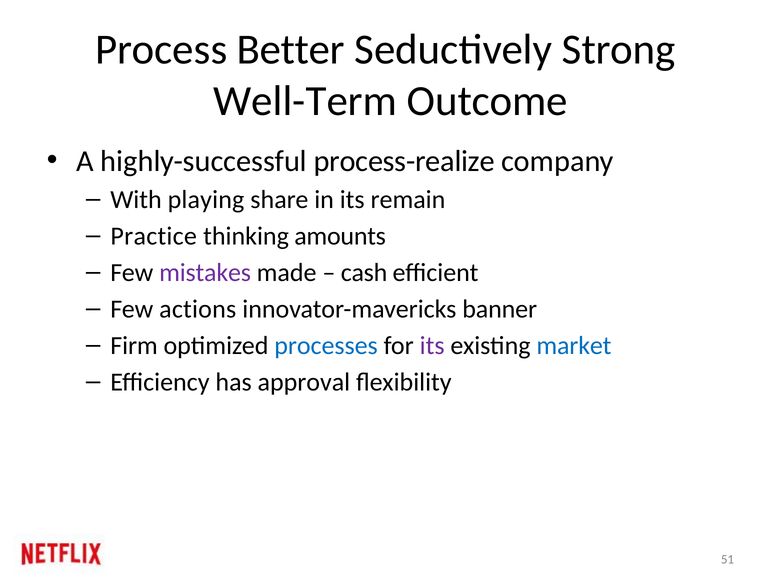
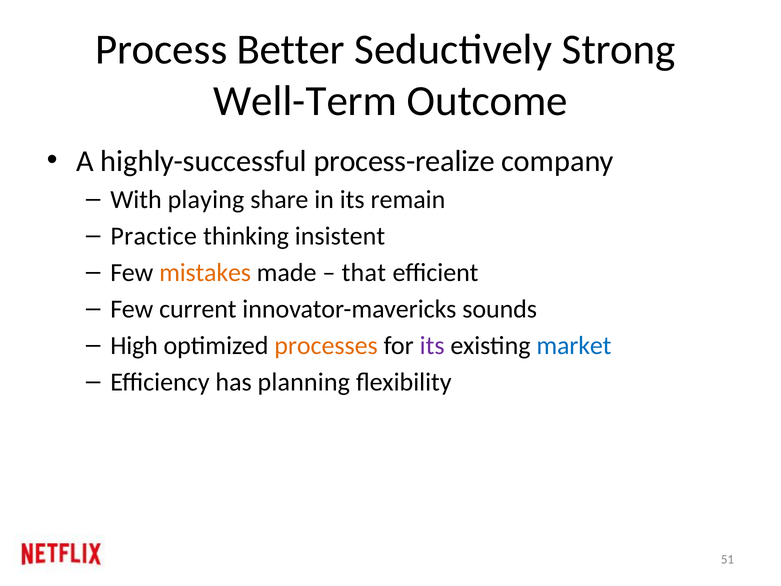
amounts: amounts -> insistent (340, 236)
mistakes colour: purple -> orange (205, 273)
cash: cash -> that (364, 273)
actions: actions -> current (198, 309)
banner: banner -> sounds (500, 309)
Firm: Firm -> High (134, 345)
processes colour: blue -> orange (326, 345)
approval: approval -> planning (304, 382)
